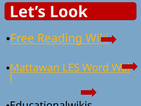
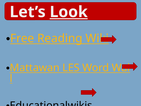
Look underline: none -> present (69, 12)
